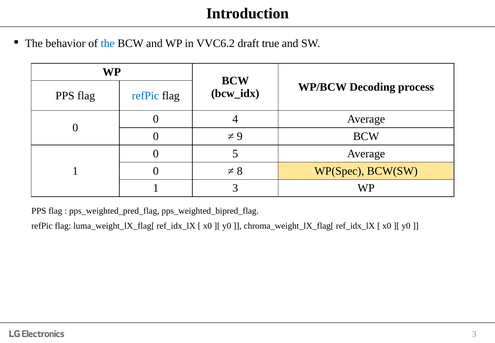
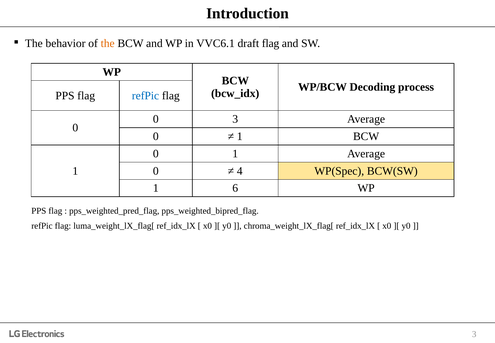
the colour: blue -> orange (108, 43)
VVC6.2: VVC6.2 -> VVC6.1 (216, 43)
draft true: true -> flag (271, 43)
0 4: 4 -> 3 (235, 119)
9: 9 -> 1 (240, 136)
0 5: 5 -> 1 (235, 154)
8: 8 -> 4 (240, 171)
1 3: 3 -> 6 (235, 188)
